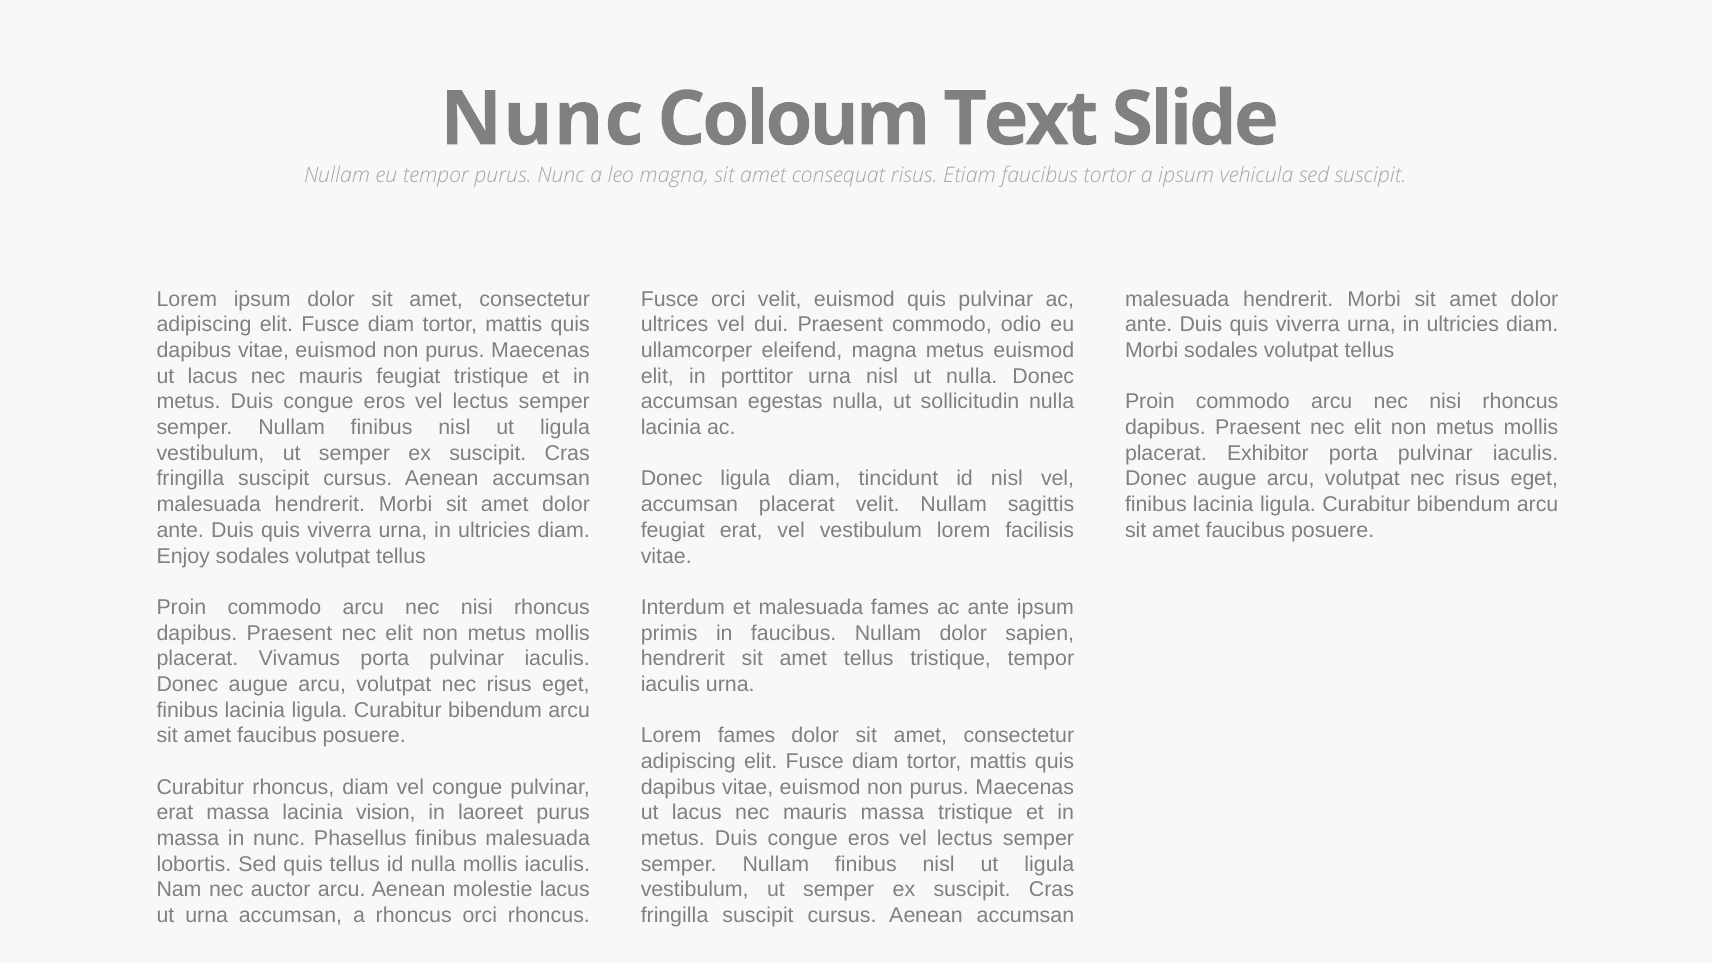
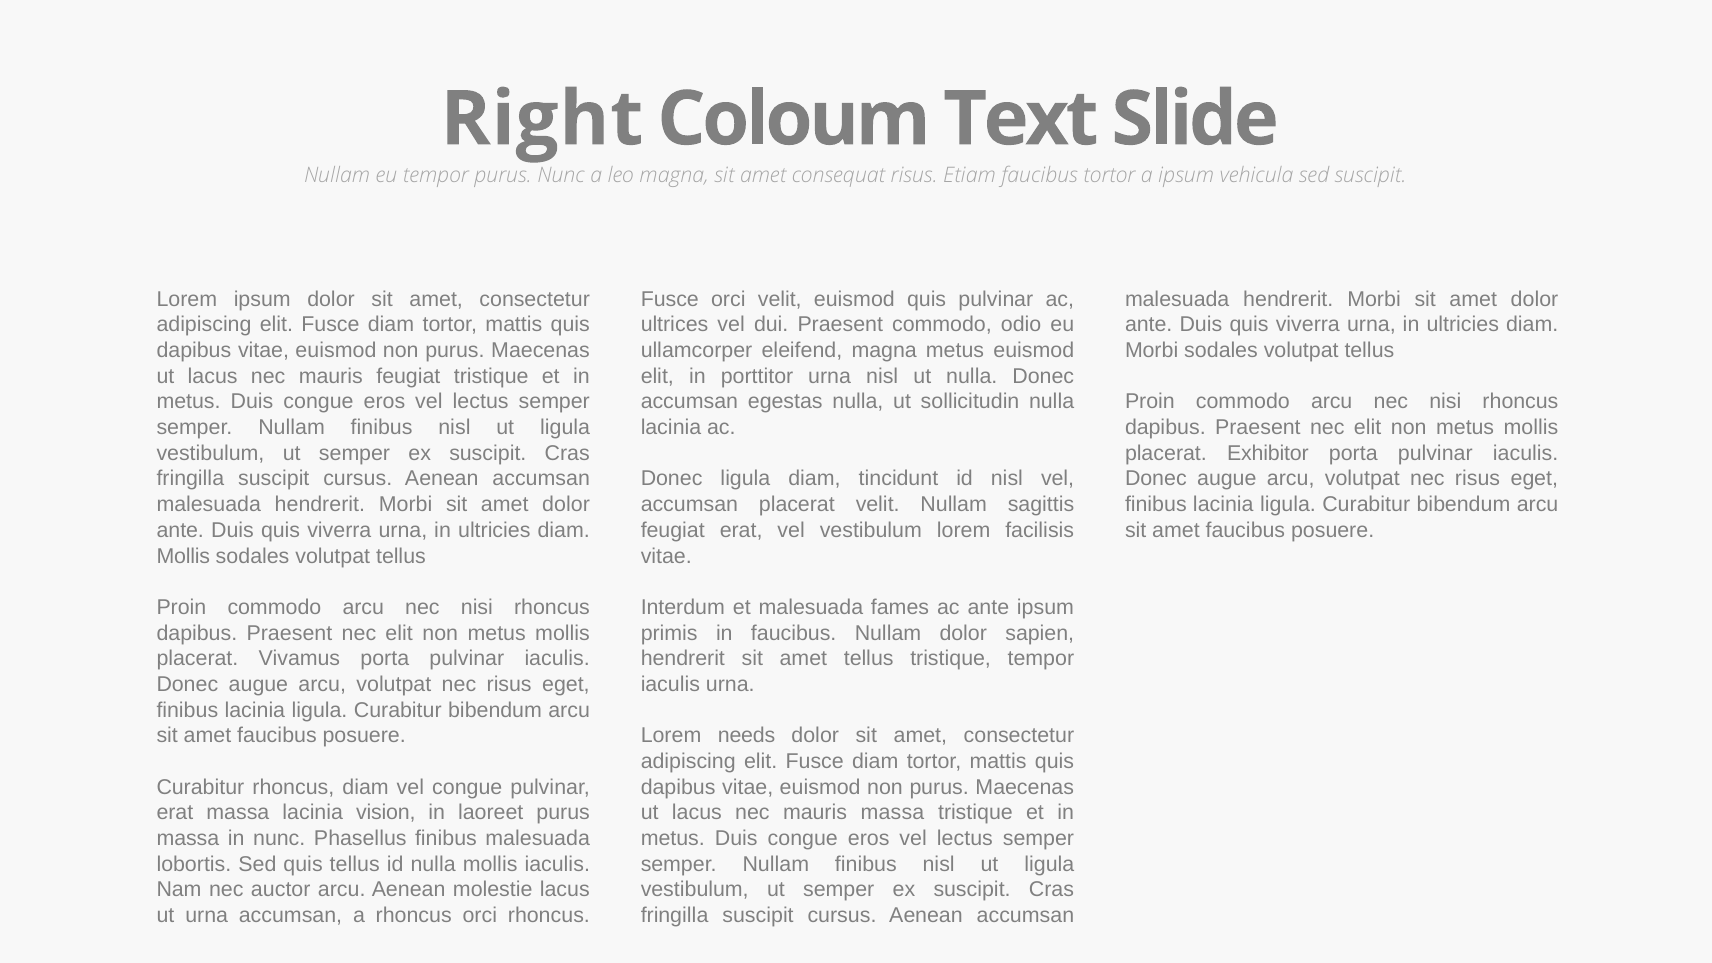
Nunc: Nunc -> Right (542, 119)
Enjoy: Enjoy -> Mollis (183, 556)
Lorem fames: fames -> needs (747, 736)
